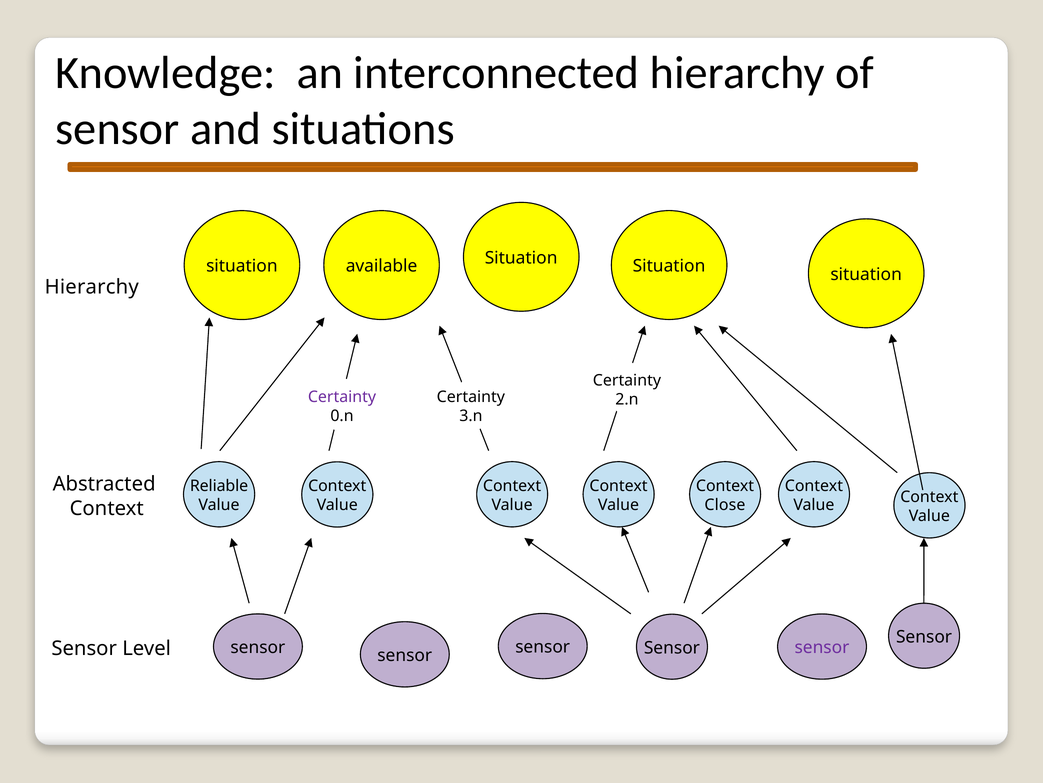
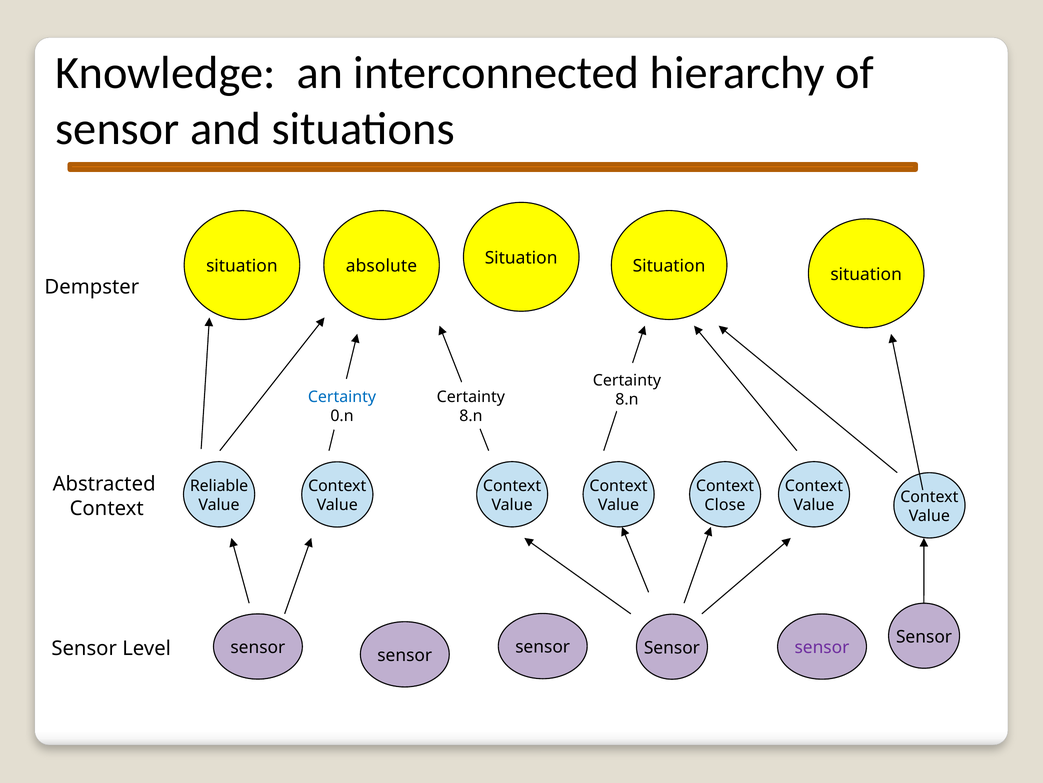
available: available -> absolute (381, 266)
Hierarchy: Hierarchy -> Dempster (92, 287)
Certainty colour: purple -> blue (342, 397)
2.n: 2.n -> 8.n (627, 399)
3.n: 3.n -> 8.n (471, 416)
